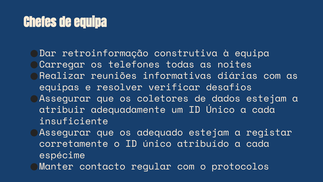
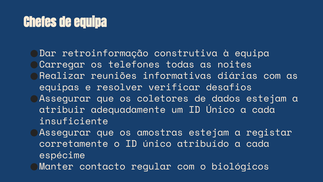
adequado: adequado -> amostras (160, 132)
protocolos: protocolos -> biológicos (240, 166)
